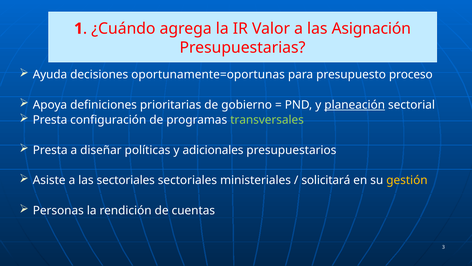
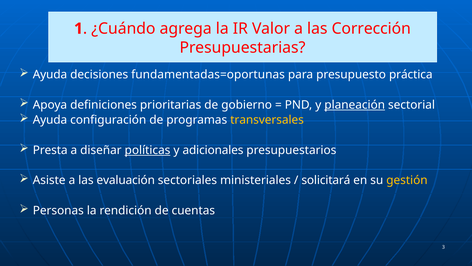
Asignación: Asignación -> Corrección (371, 29)
oportunamente=oportunas: oportunamente=oportunas -> fundamentadas=oportunas (208, 74)
proceso: proceso -> práctica (411, 74)
Presta: Presta -> Ayuda (50, 120)
transversales colour: light green -> yellow (267, 120)
políticas underline: none -> present (148, 150)
las sectoriales: sectoriales -> evaluación (126, 180)
